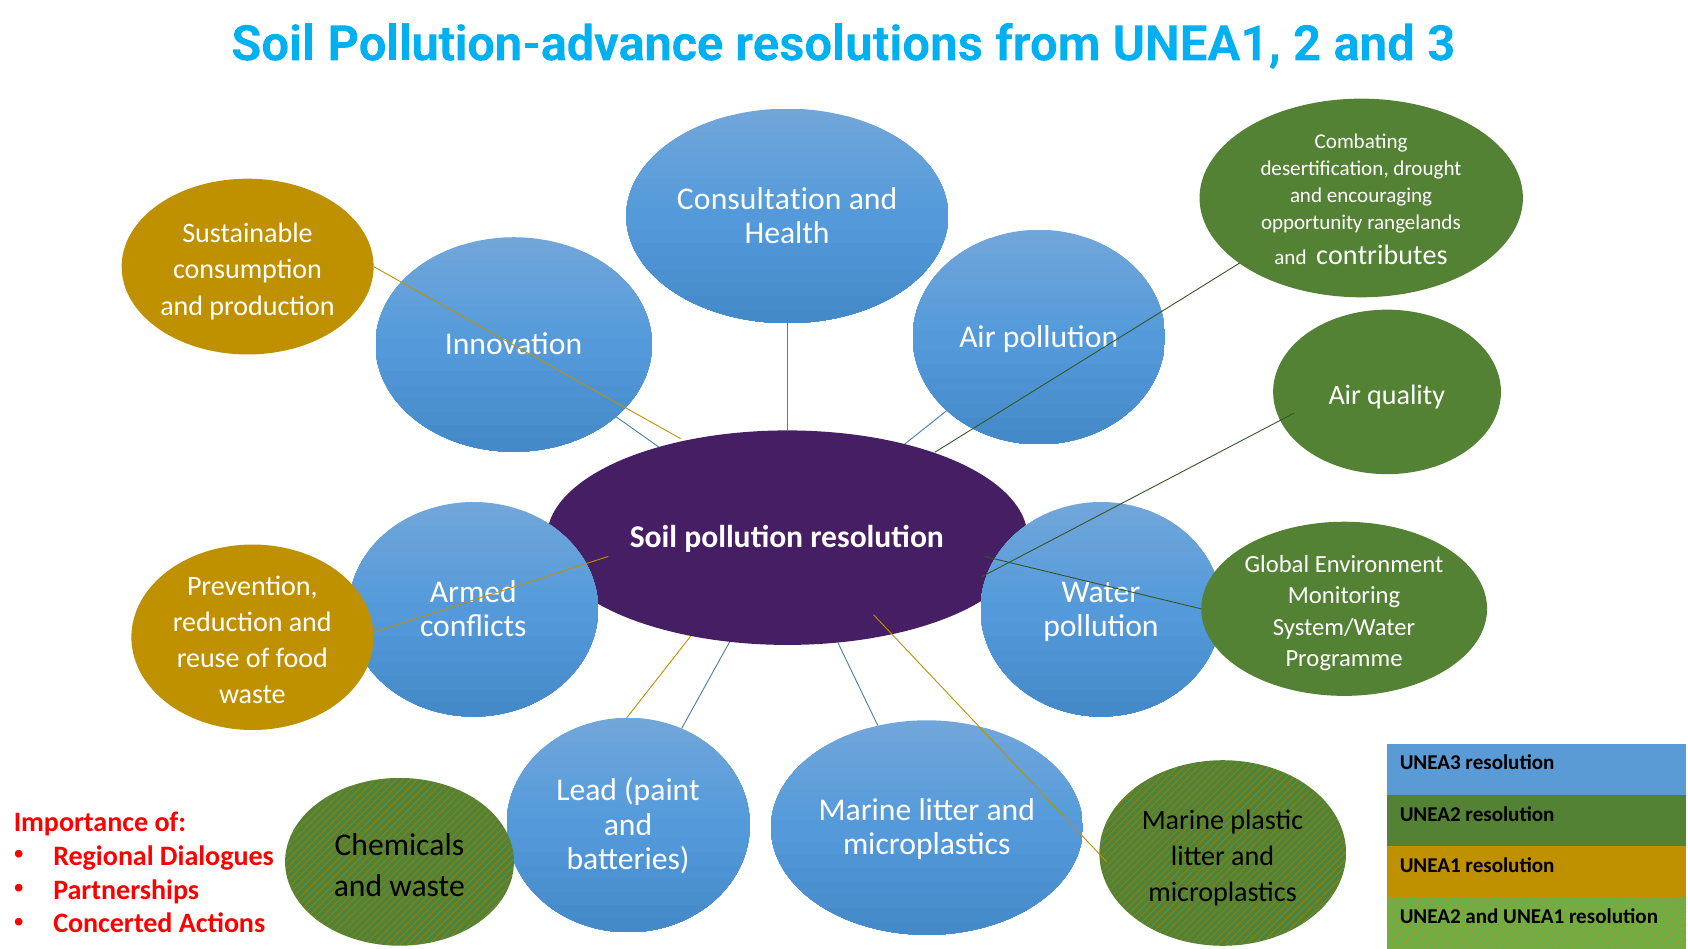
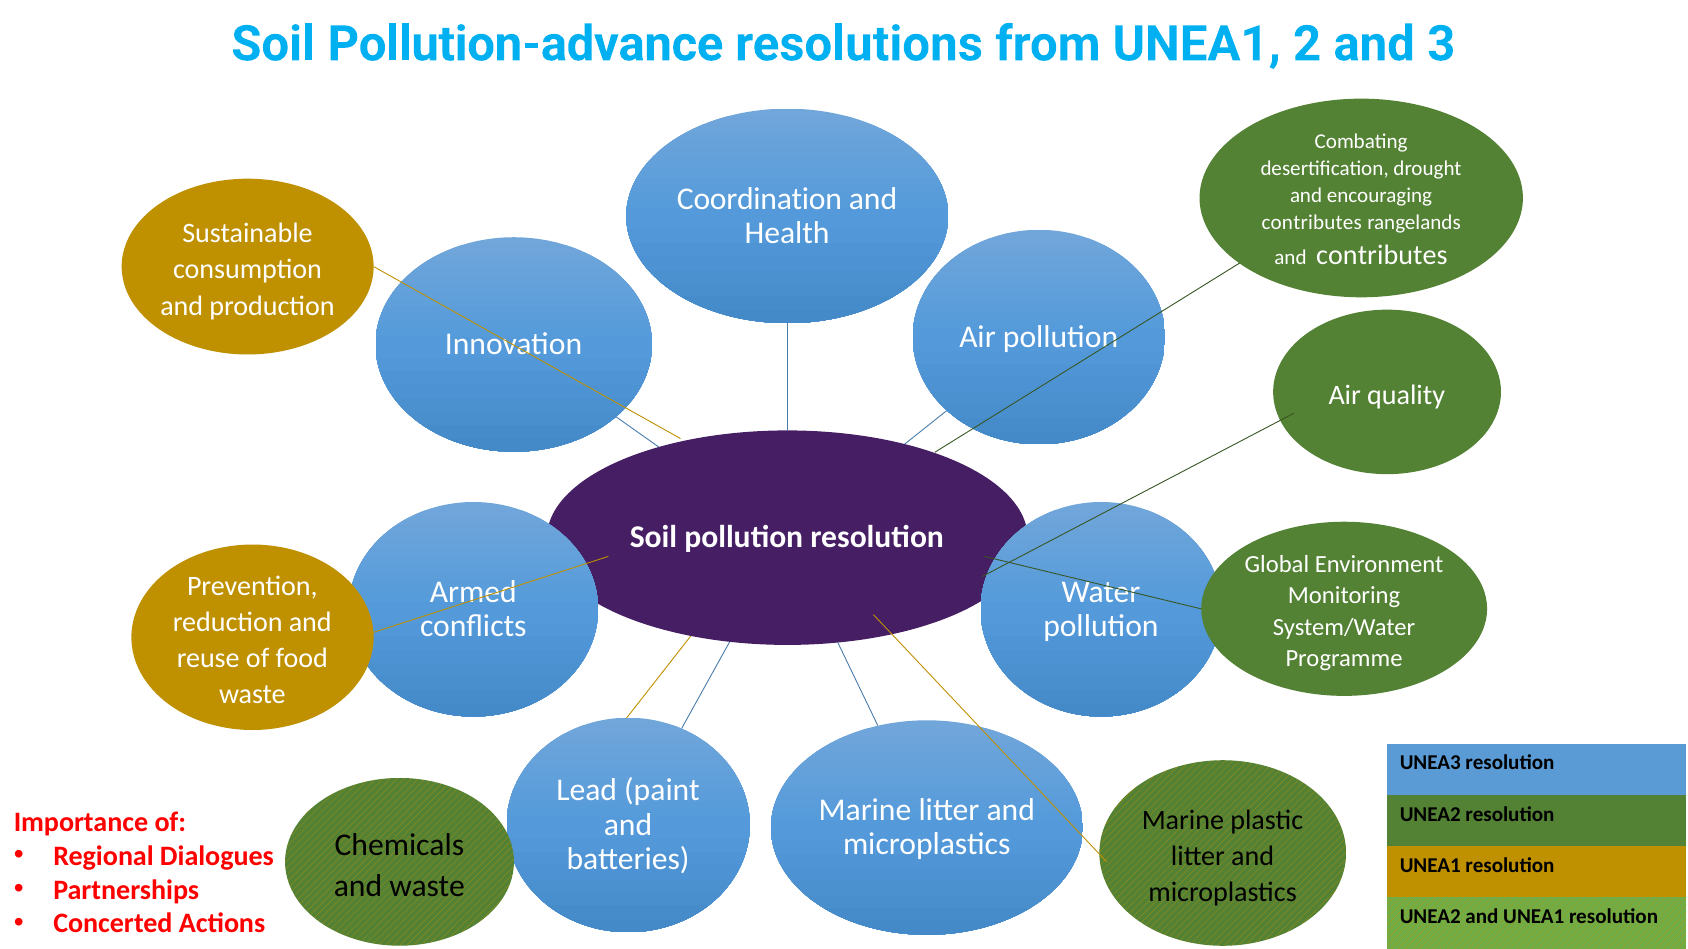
Consultation: Consultation -> Coordination (759, 199)
opportunity: opportunity -> contributes (1312, 223)
